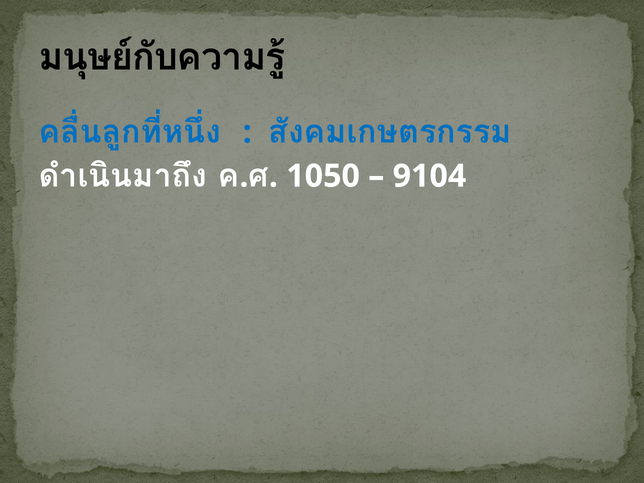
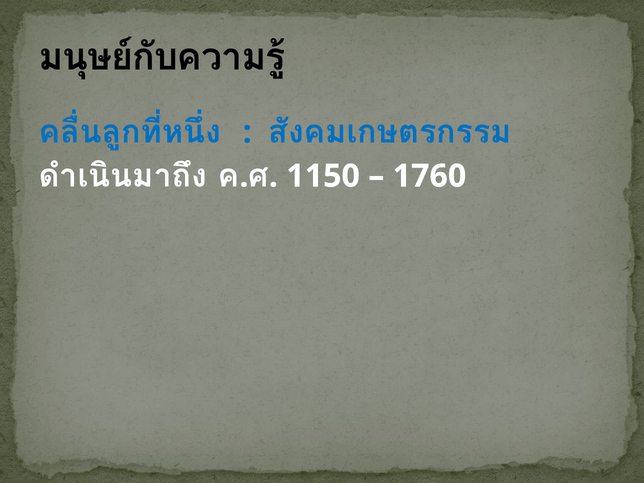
1050: 1050 -> 1150 (323, 176)
9104: 9104 -> 1760 (429, 176)
